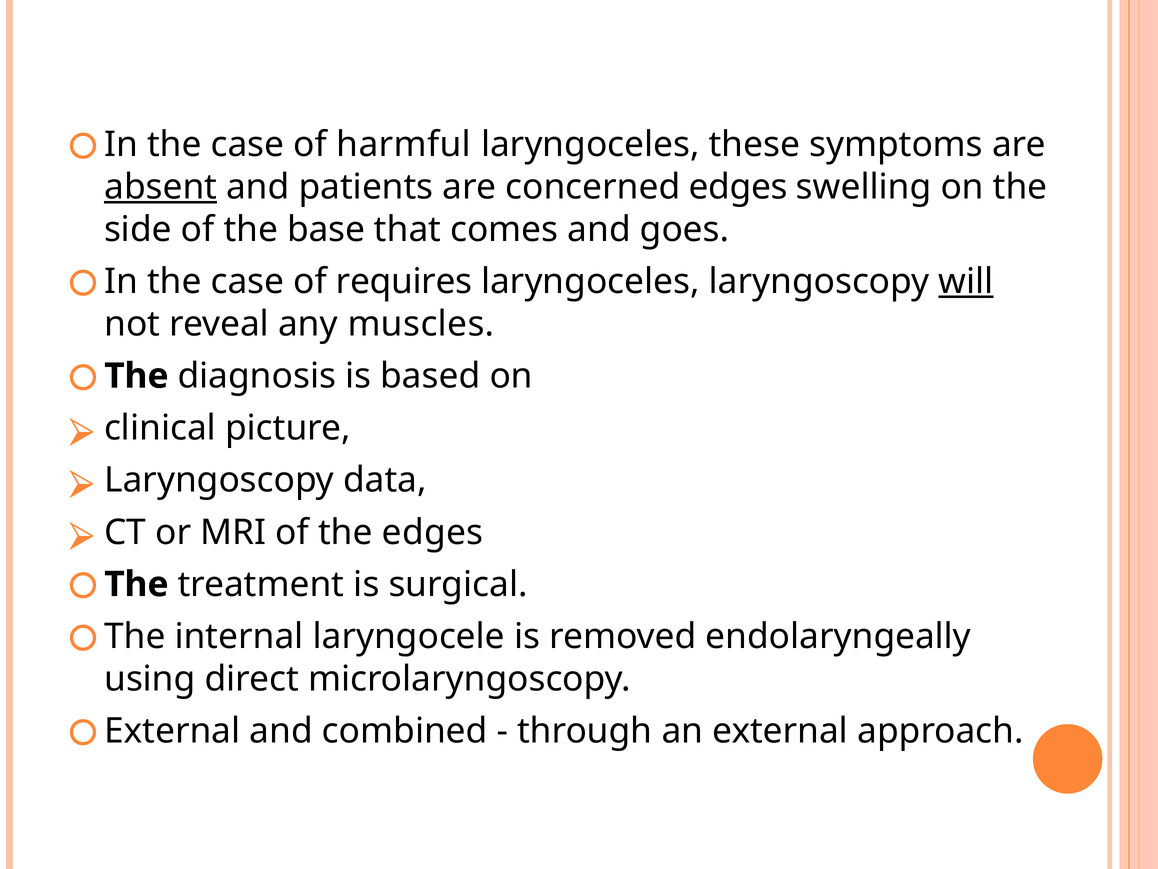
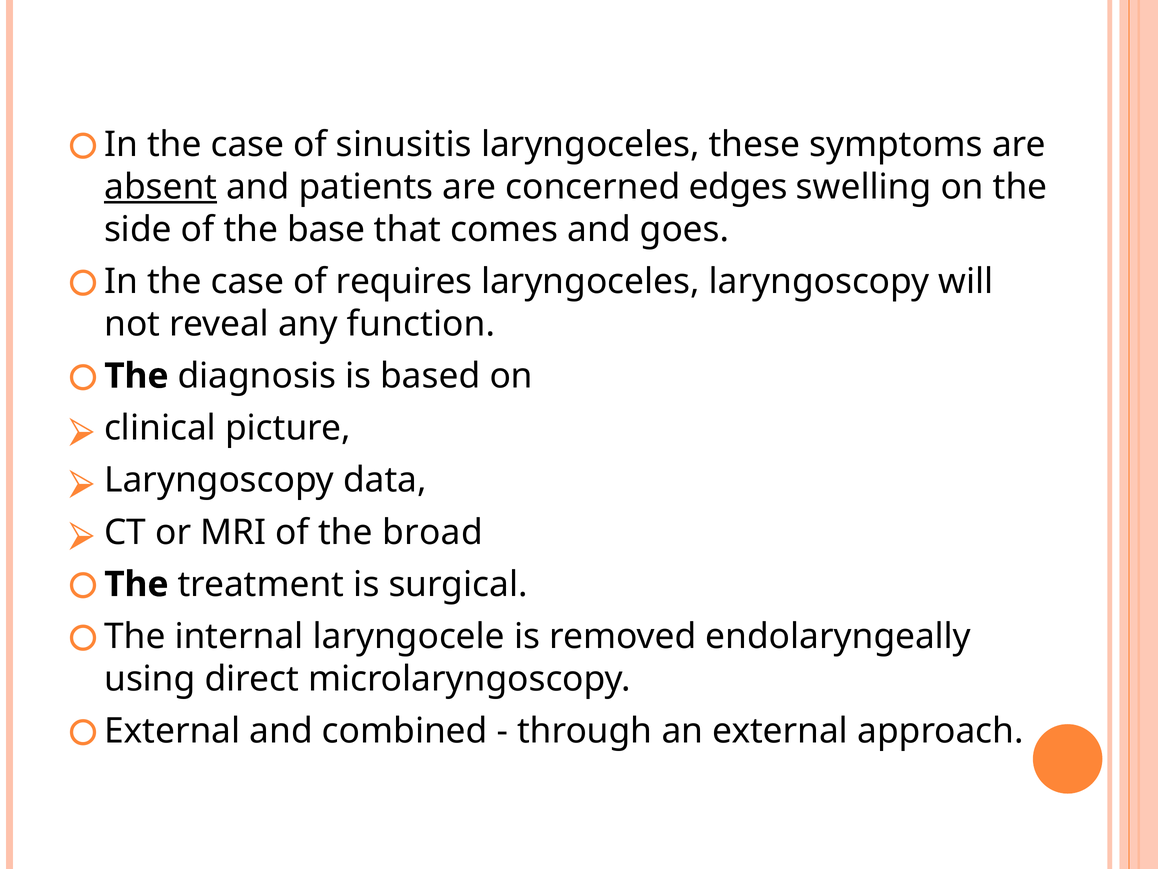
harmful: harmful -> sinusitis (404, 145)
will underline: present -> none (966, 281)
muscles: muscles -> function (421, 324)
the edges: edges -> broad (433, 532)
